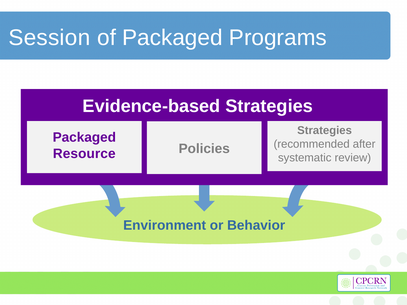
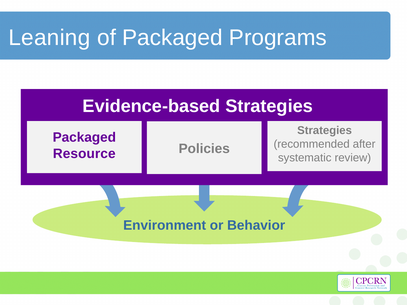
Session: Session -> Leaning (49, 38)
